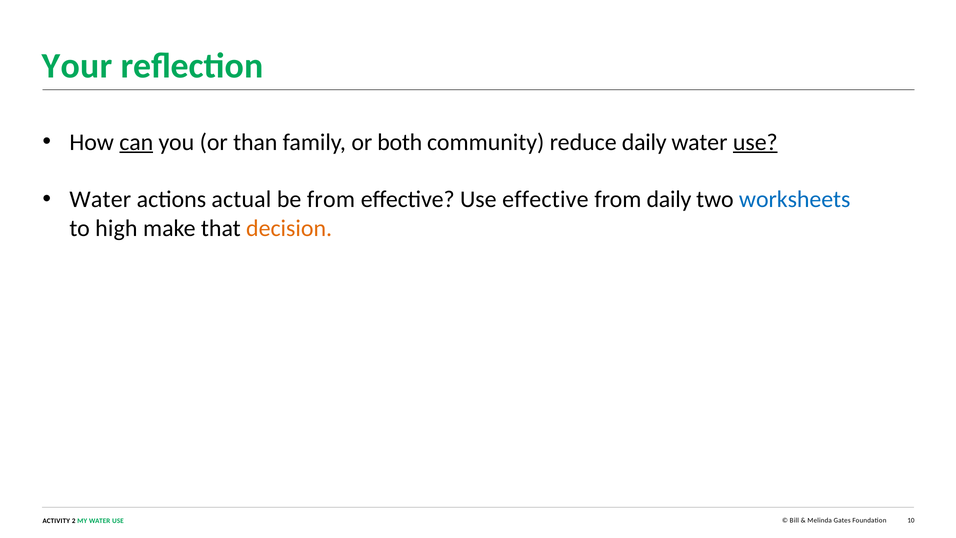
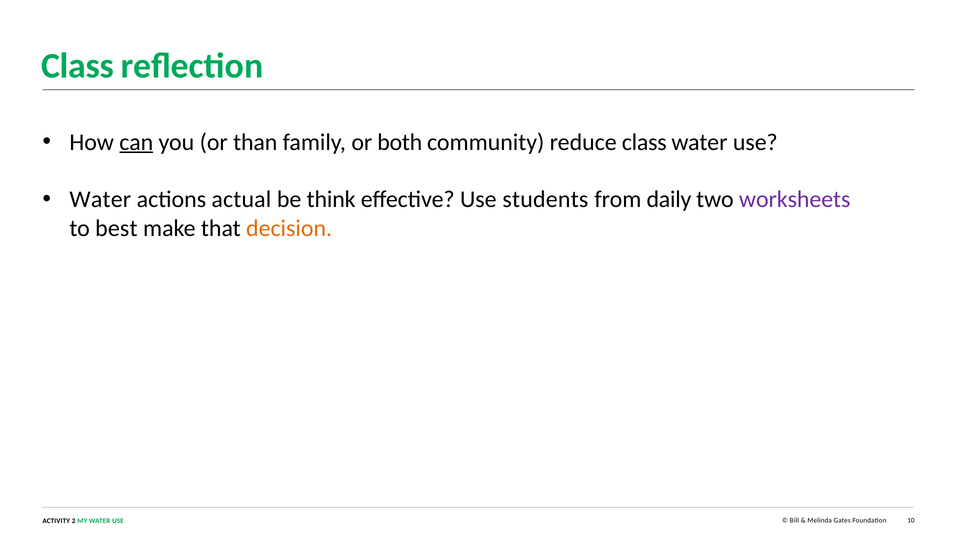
Your: Your -> Class (78, 66)
reduce daily: daily -> class (644, 142)
use underline: present -> none (755, 142)
be from: from -> think (331, 199)
Use effective: effective -> students (545, 199)
worksheets colour: blue -> purple (795, 199)
high: high -> best (116, 228)
